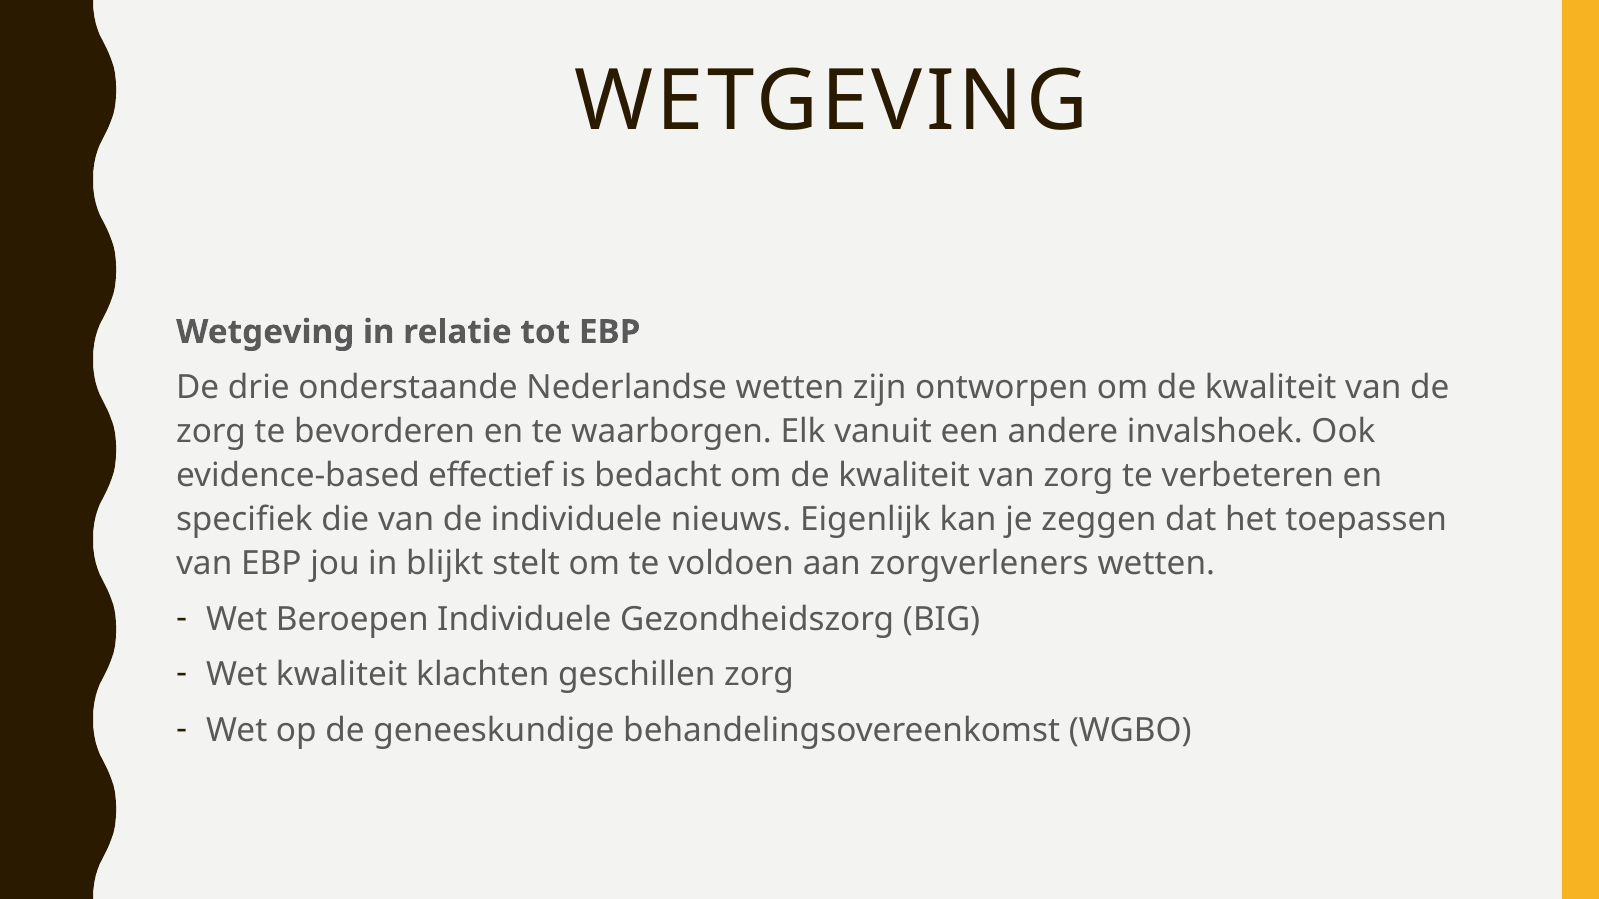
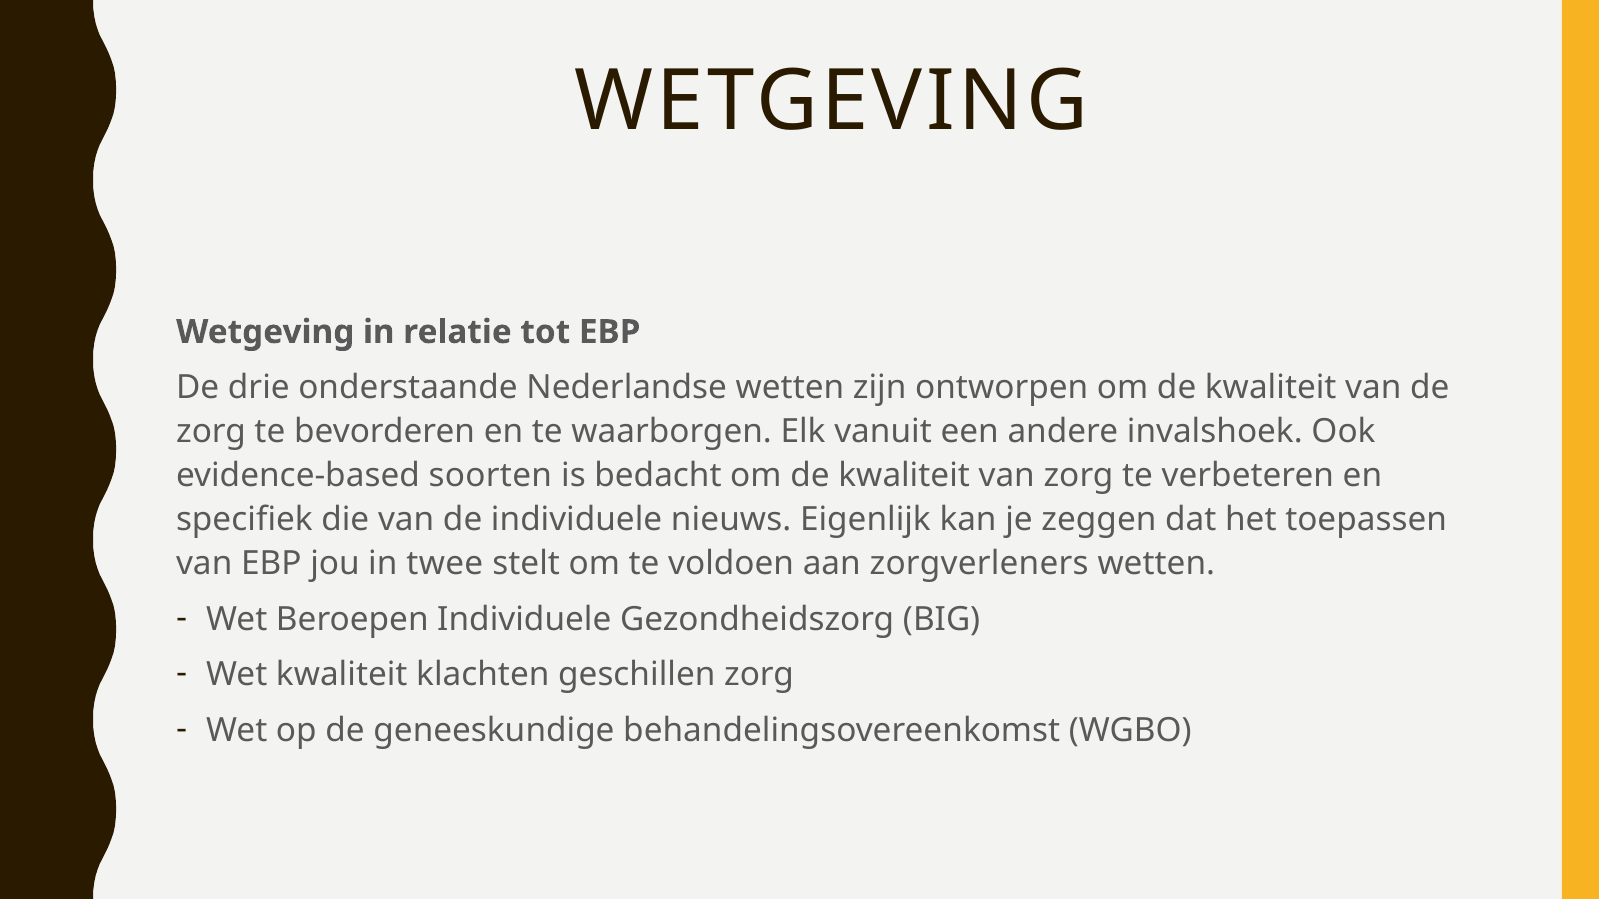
effectief: effectief -> soorten (490, 476)
blijkt: blijkt -> twee (445, 564)
